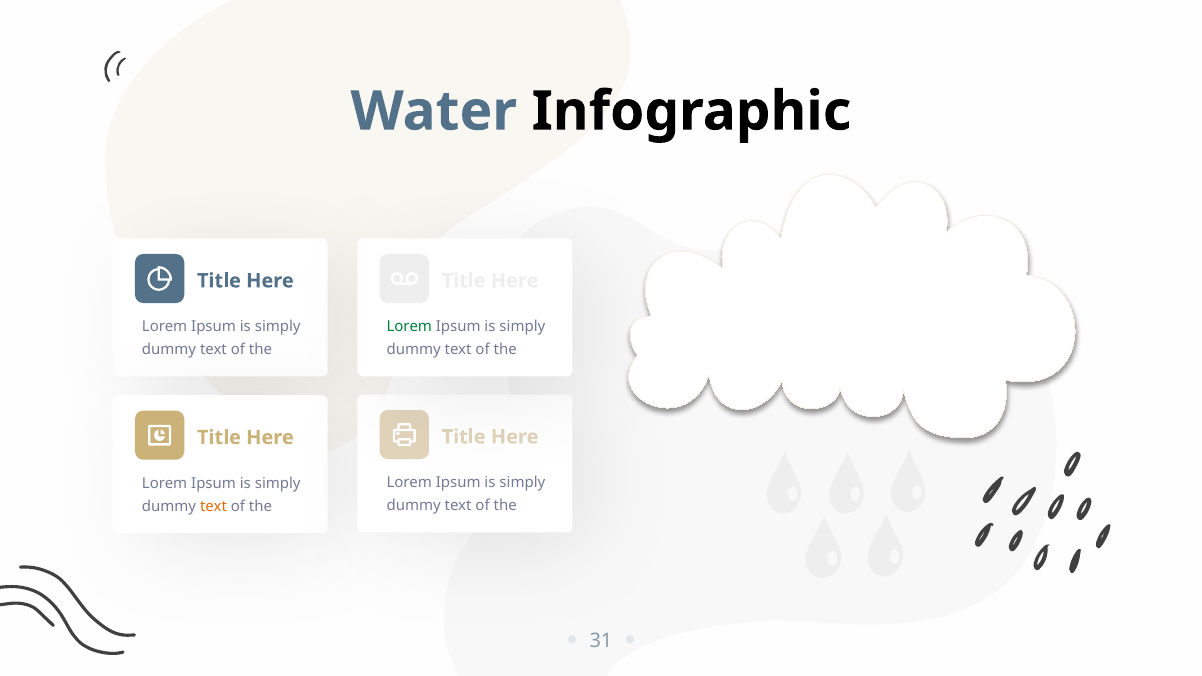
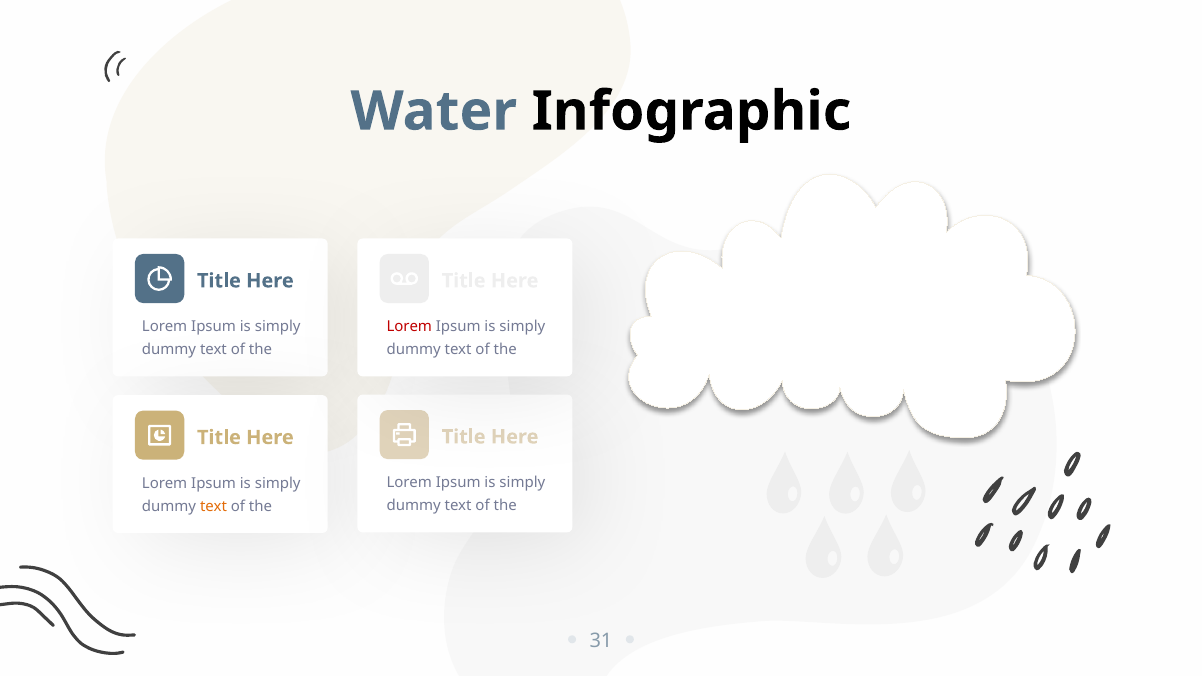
Lorem colour: green -> red (409, 327)
